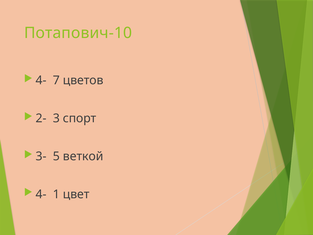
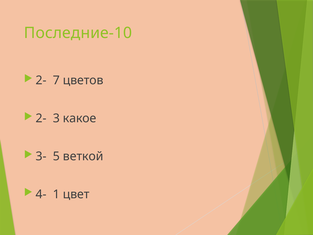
Потапович-10: Потапович-10 -> Последние-10 (78, 33)
4-: 4- -> 2- (41, 80)
спорт: спорт -> какое (80, 118)
